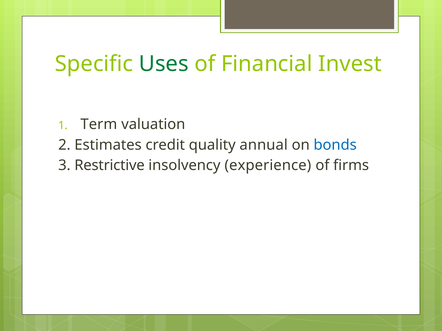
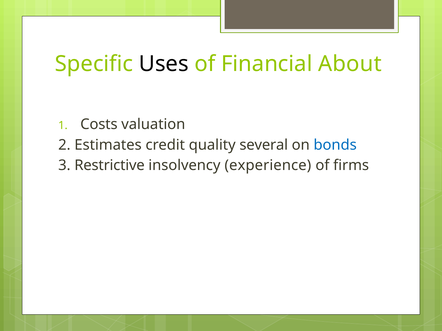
Uses colour: green -> black (164, 64)
Invest: Invest -> About (350, 64)
Term: Term -> Costs (99, 124)
annual: annual -> several (264, 145)
